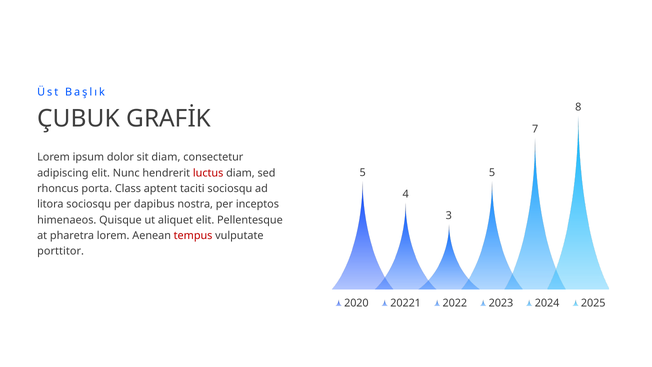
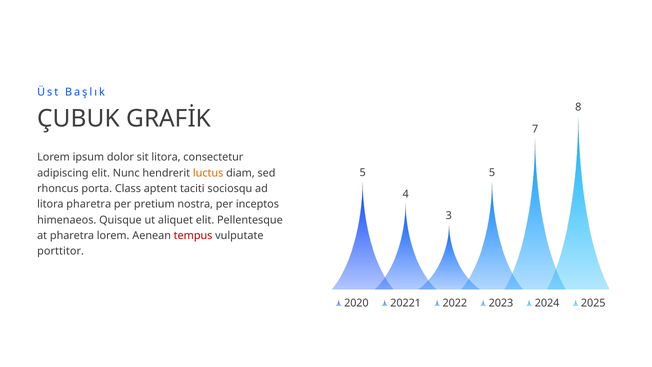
sit diam: diam -> litora (166, 157)
luctus colour: red -> orange (208, 173)
litora sociosqu: sociosqu -> pharetra (89, 204)
dapibus: dapibus -> pretium (154, 204)
